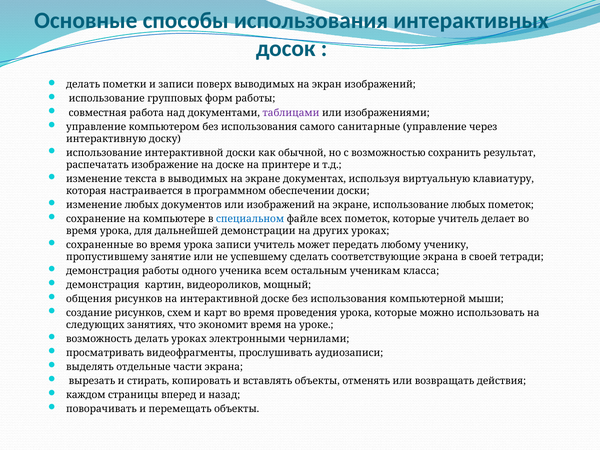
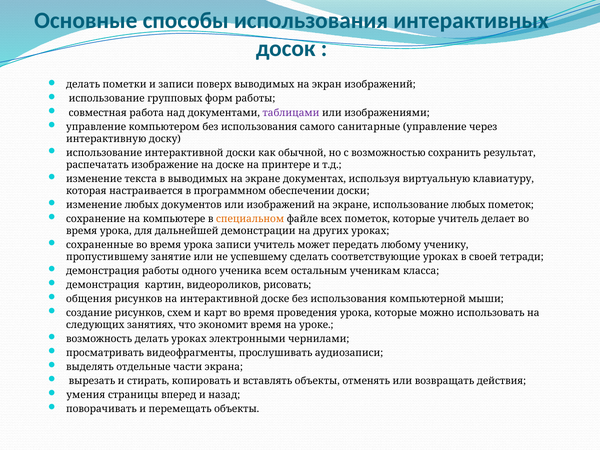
специальном colour: blue -> orange (250, 219)
соответствующие экрана: экрана -> уроках (441, 257)
мощный: мощный -> рисовать (287, 285)
каждом: каждом -> умения (86, 395)
